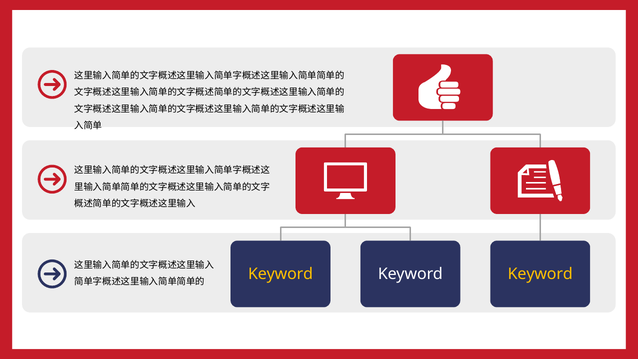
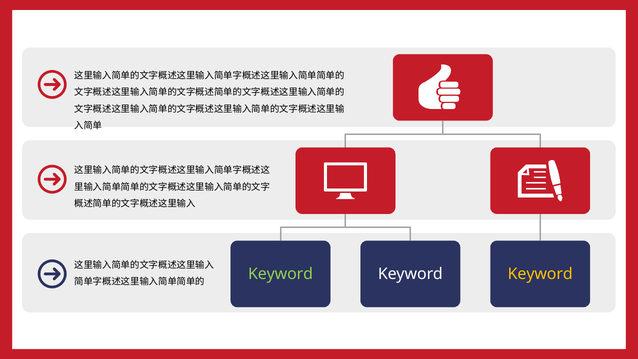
Keyword colour: yellow -> light green (281, 274)
